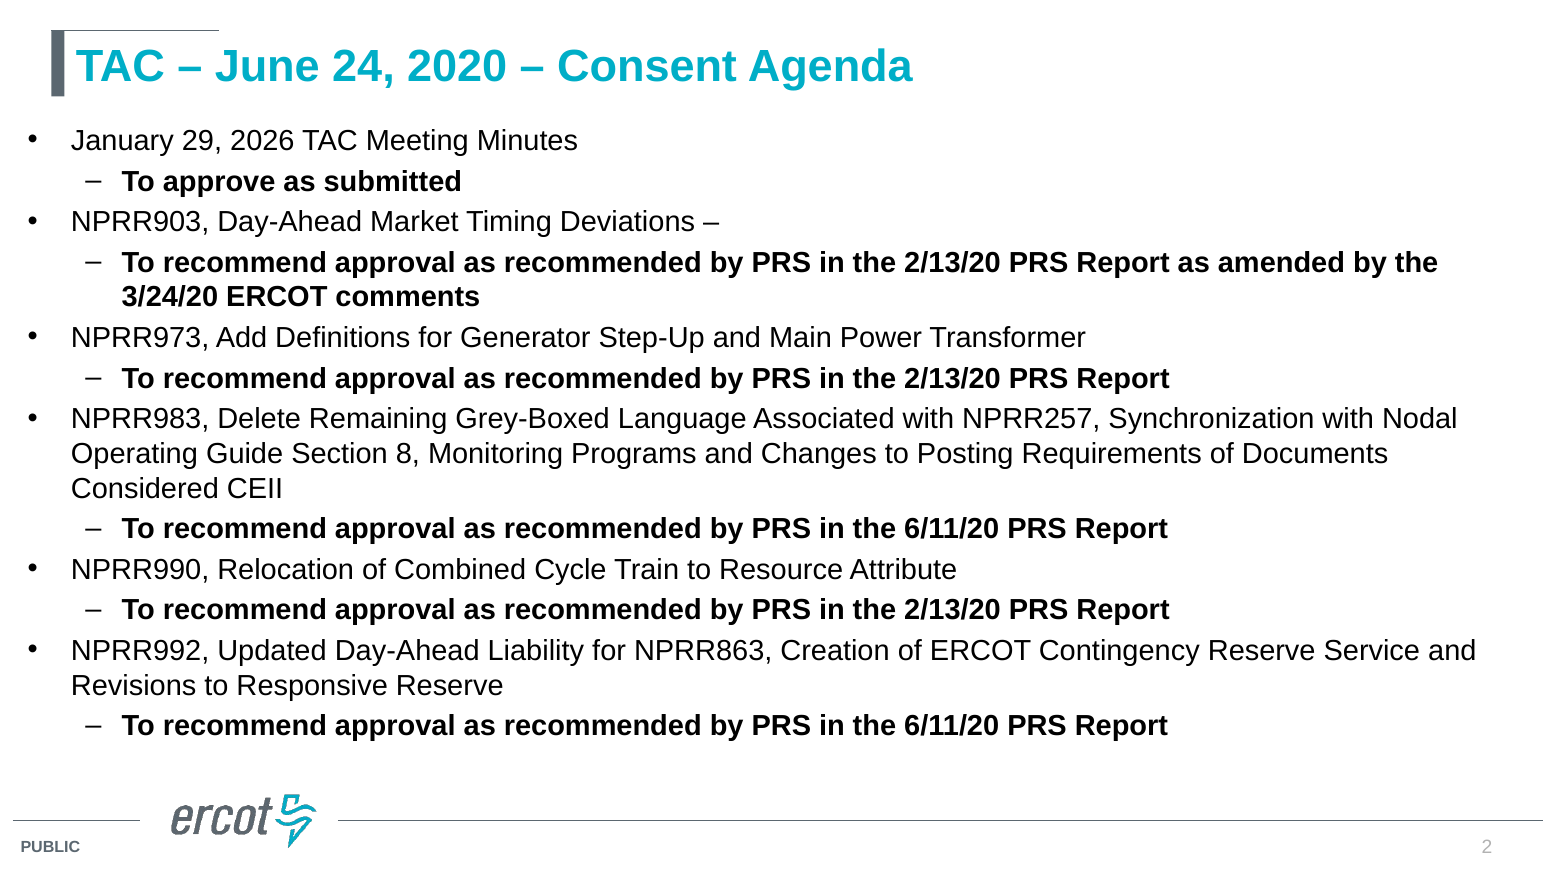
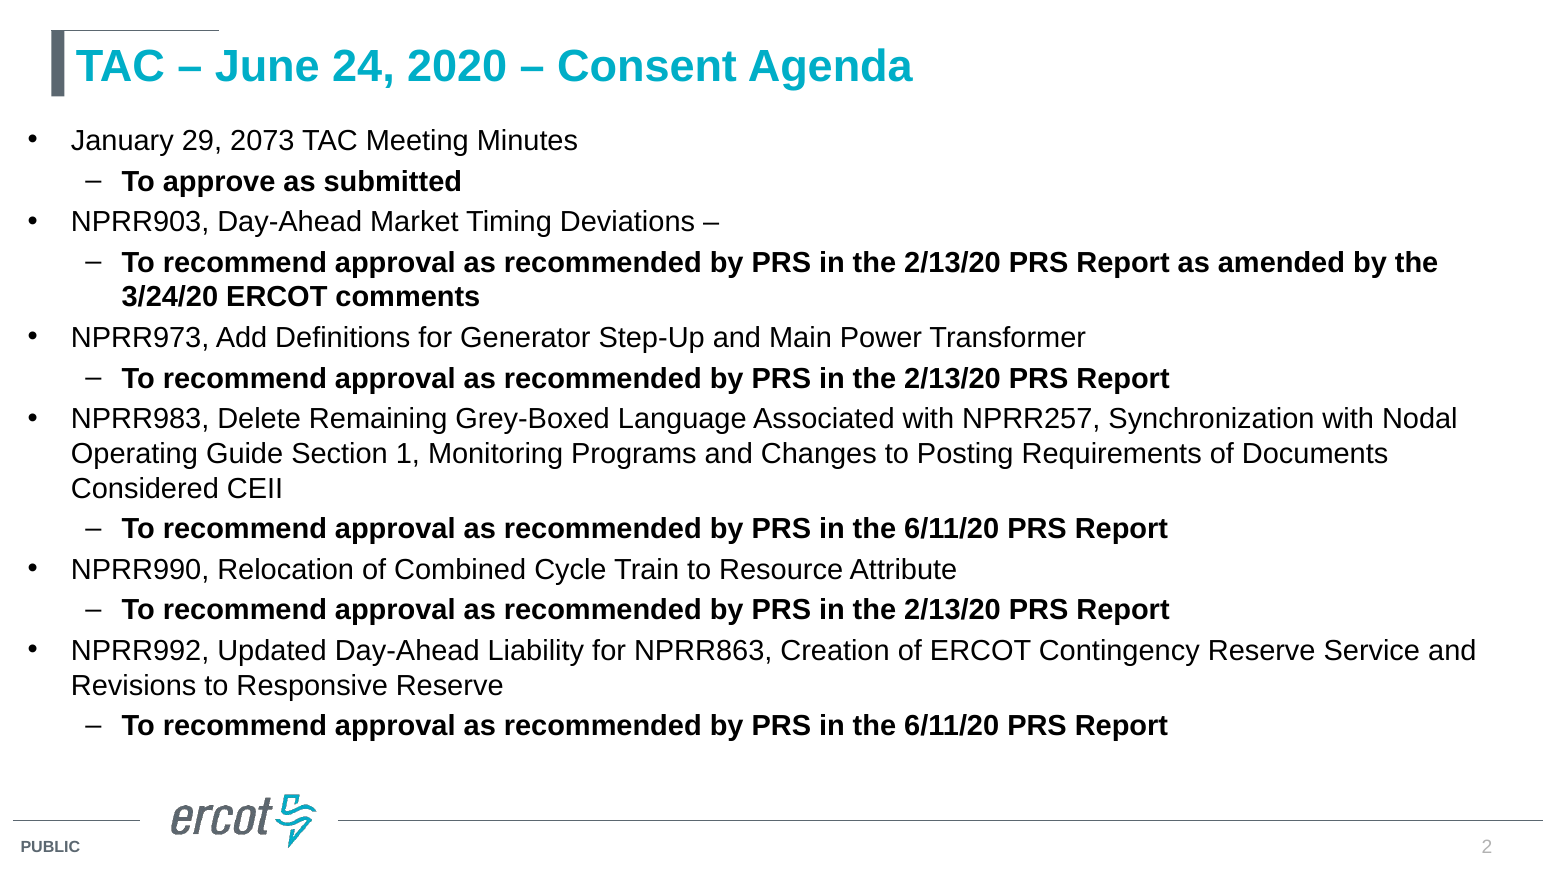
2026: 2026 -> 2073 (262, 141)
8: 8 -> 1 (408, 454)
